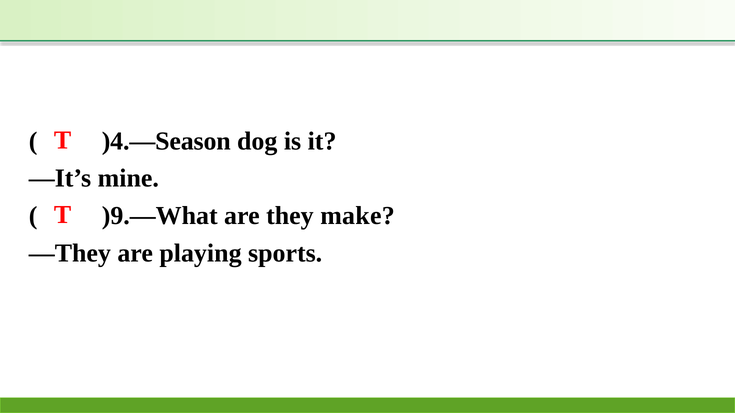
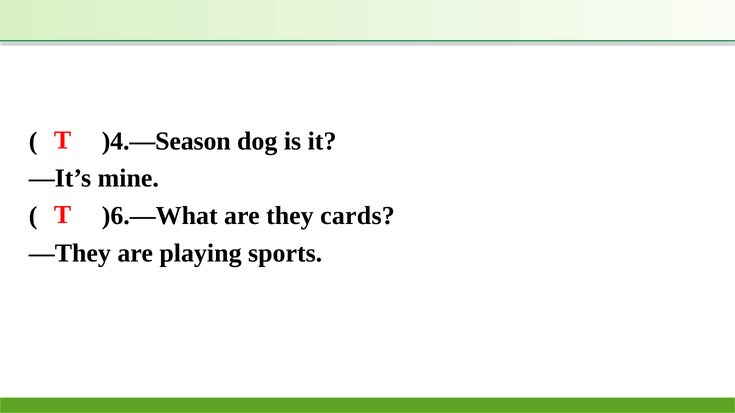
)9.—What: )9.—What -> )6.—What (160, 216)
make: make -> cards (357, 216)
